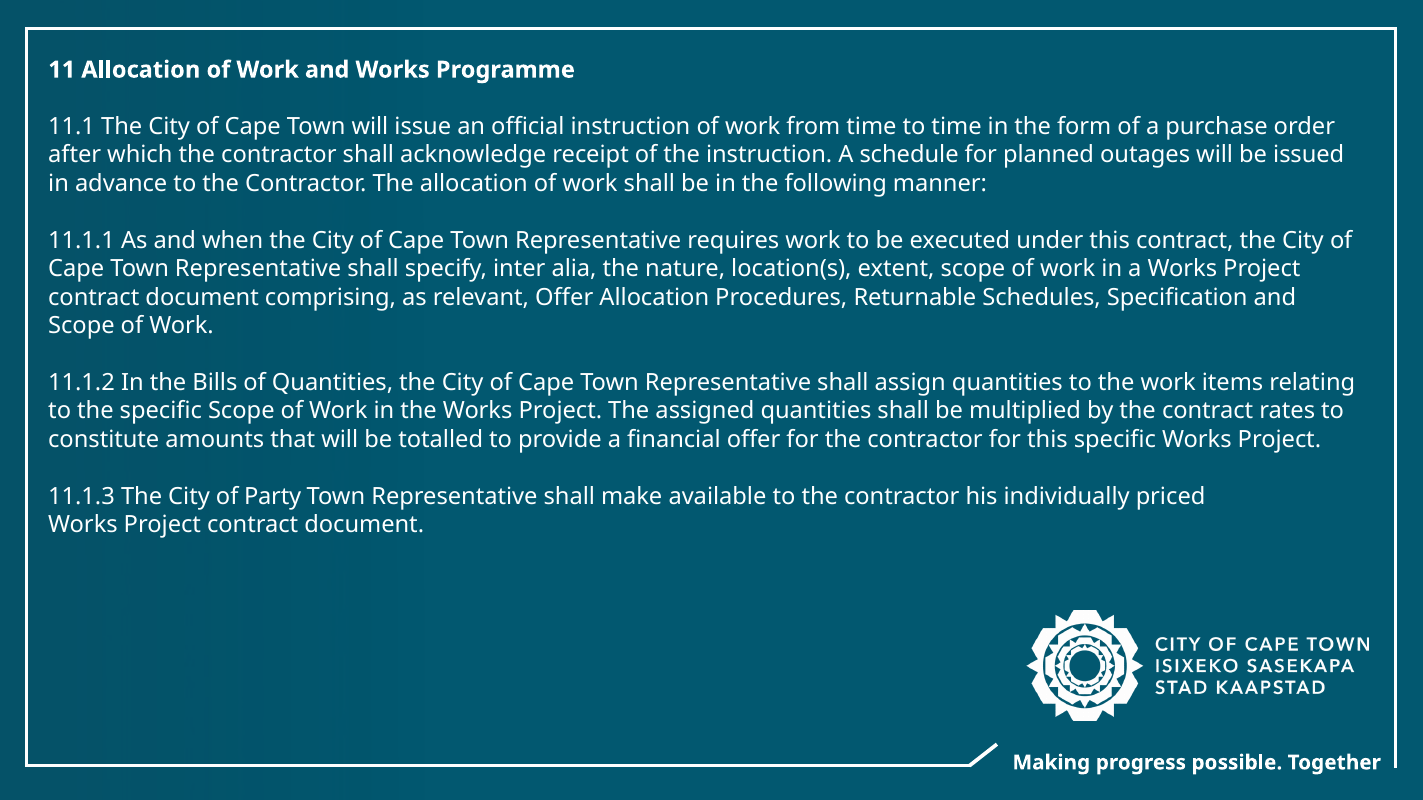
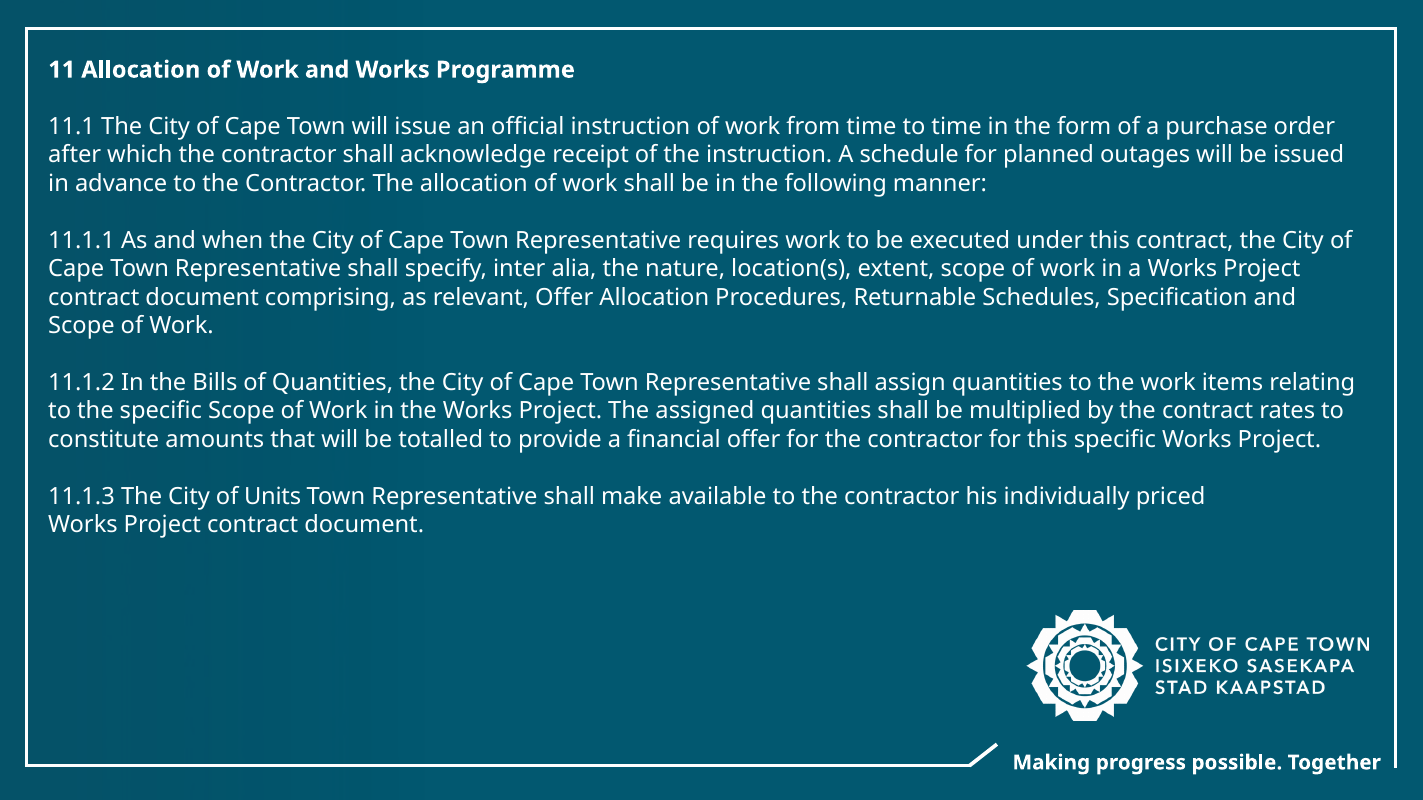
Party: Party -> Units (273, 497)
